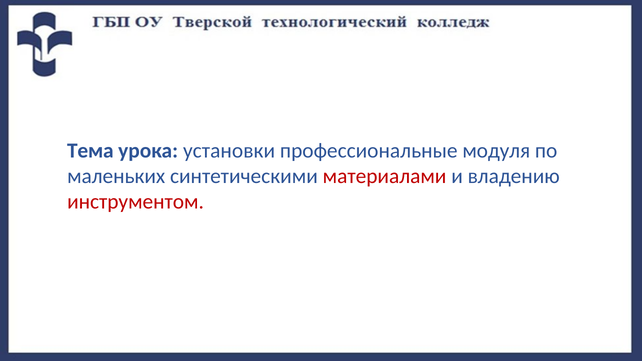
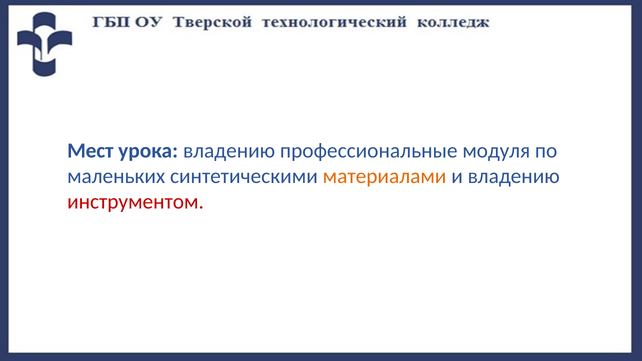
Тема: Тема -> Мест (90, 151)
урока установки: установки -> владению (229, 151)
материалами colour: red -> orange (385, 176)
